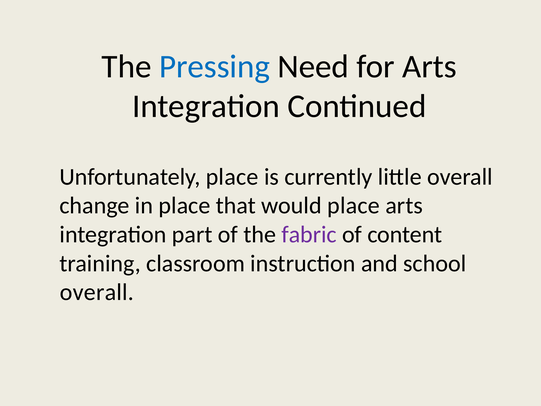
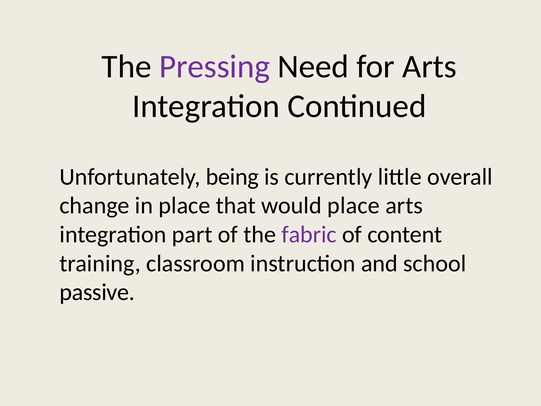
Pressing colour: blue -> purple (214, 67)
Unfortunately place: place -> being (232, 177)
overall: overall -> passive (97, 292)
